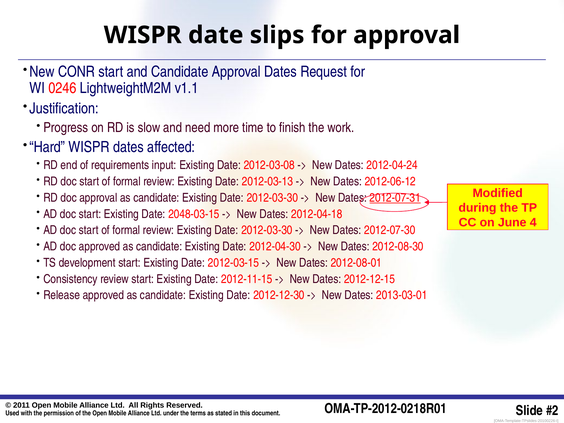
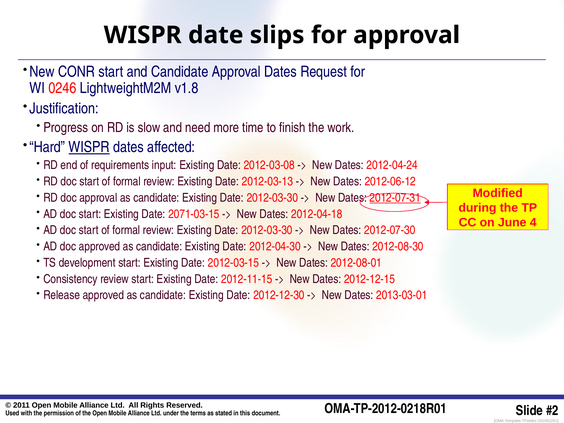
v1.1: v1.1 -> v1.8 (187, 88)
WISPR underline: none -> present (89, 147)
2048-03-15: 2048-03-15 -> 2071-03-15 (194, 214)
